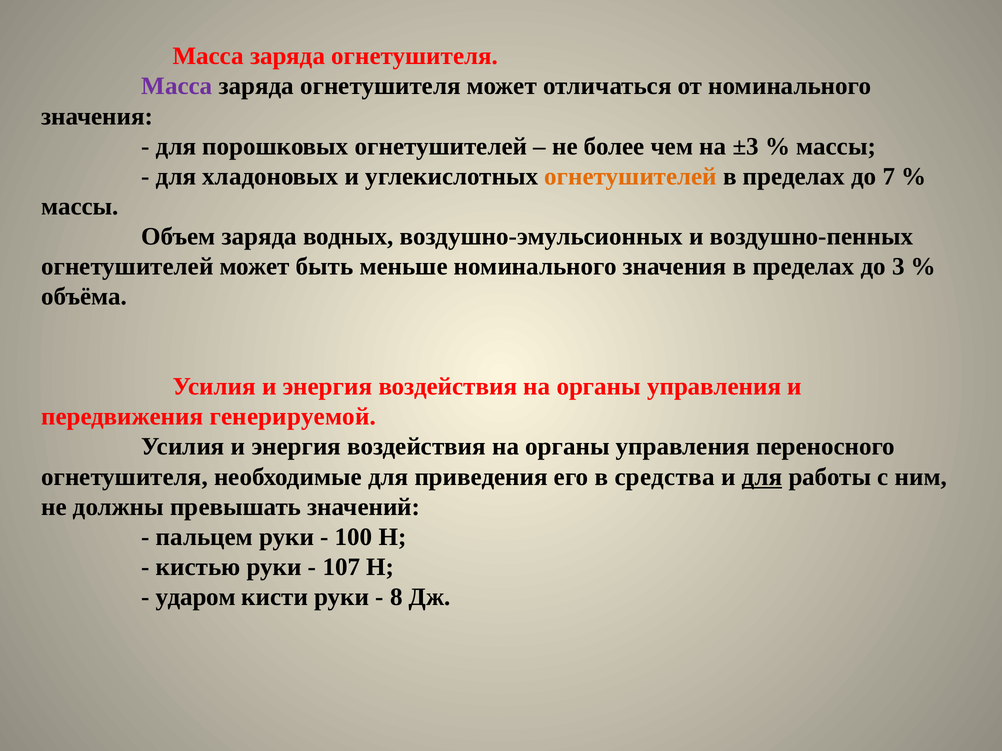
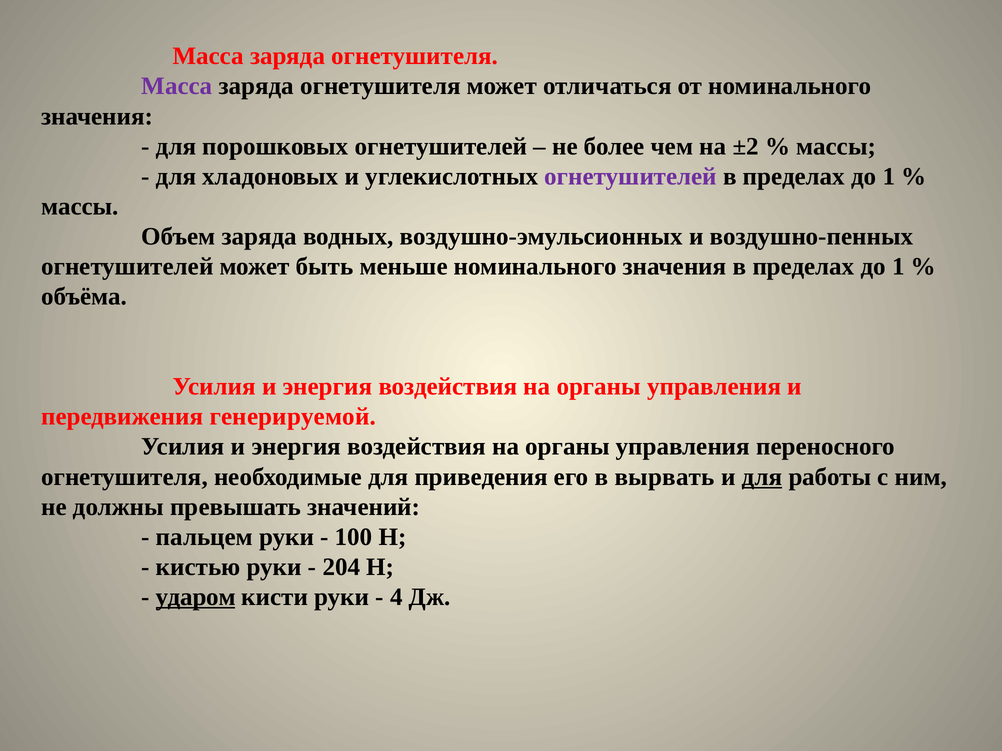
±3: ±3 -> ±2 (746, 146)
огнетушителей colour: orange -> purple (631, 176)
7: 7 -> 1 (889, 176)
3: 3 -> 1 (898, 267)
средства: средства -> вырвать (665, 477)
107: 107 -> 204 (341, 567)
ударом underline: none -> present (196, 597)
8: 8 -> 4 (396, 597)
